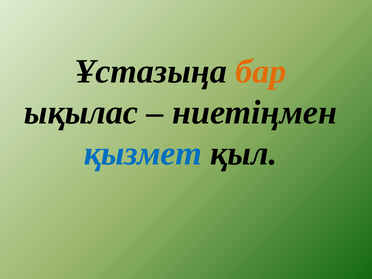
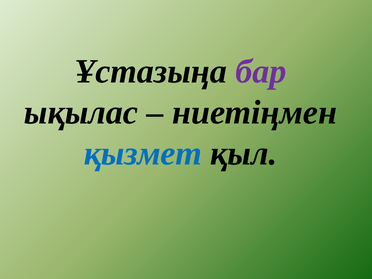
бар colour: orange -> purple (261, 71)
